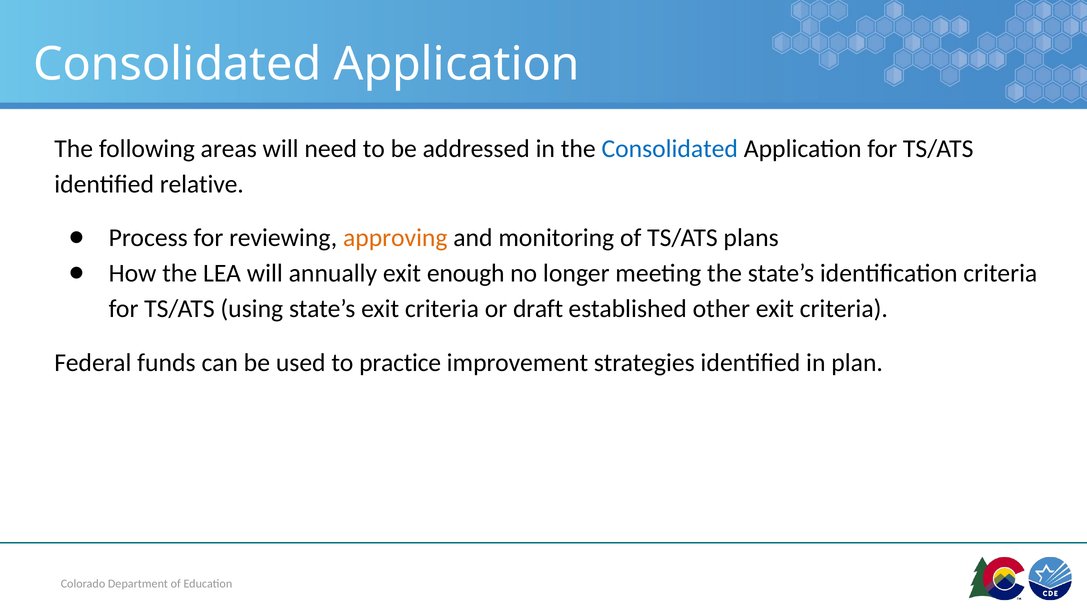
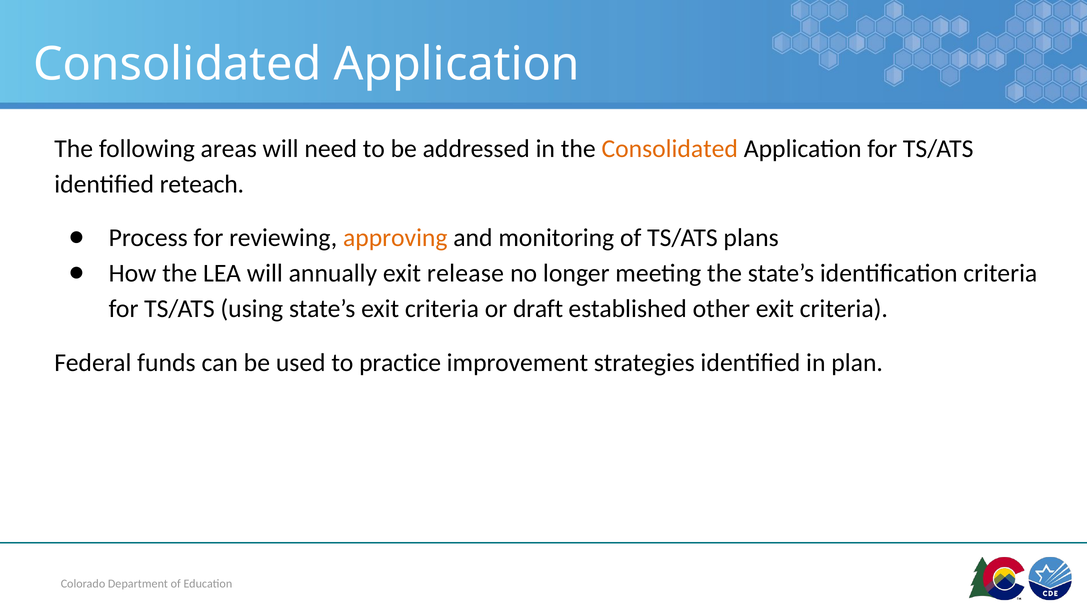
Consolidated colour: blue -> orange (670, 149)
relative: relative -> reteach (202, 184)
enough: enough -> release (465, 273)
